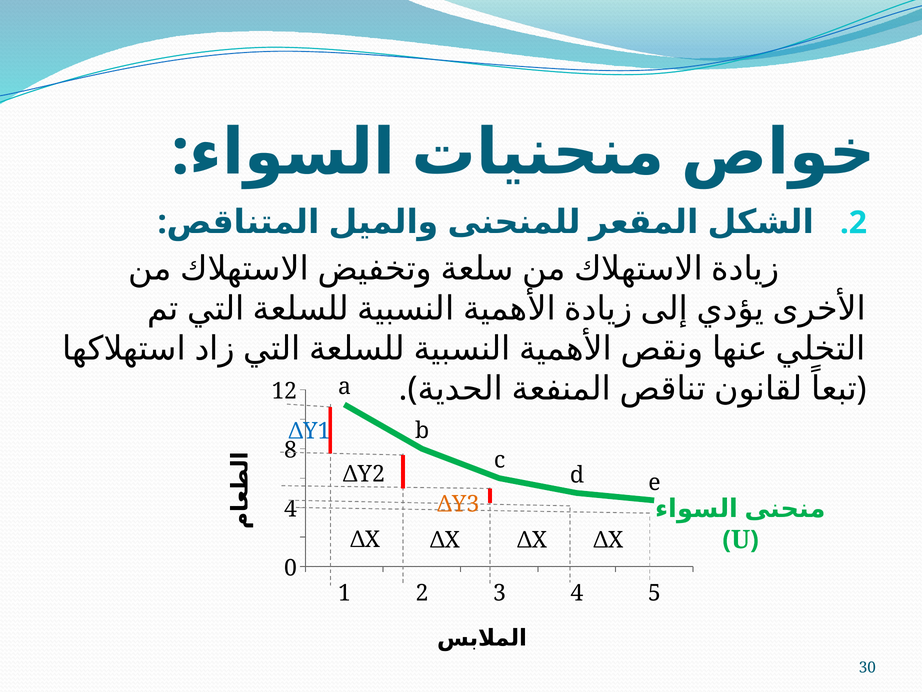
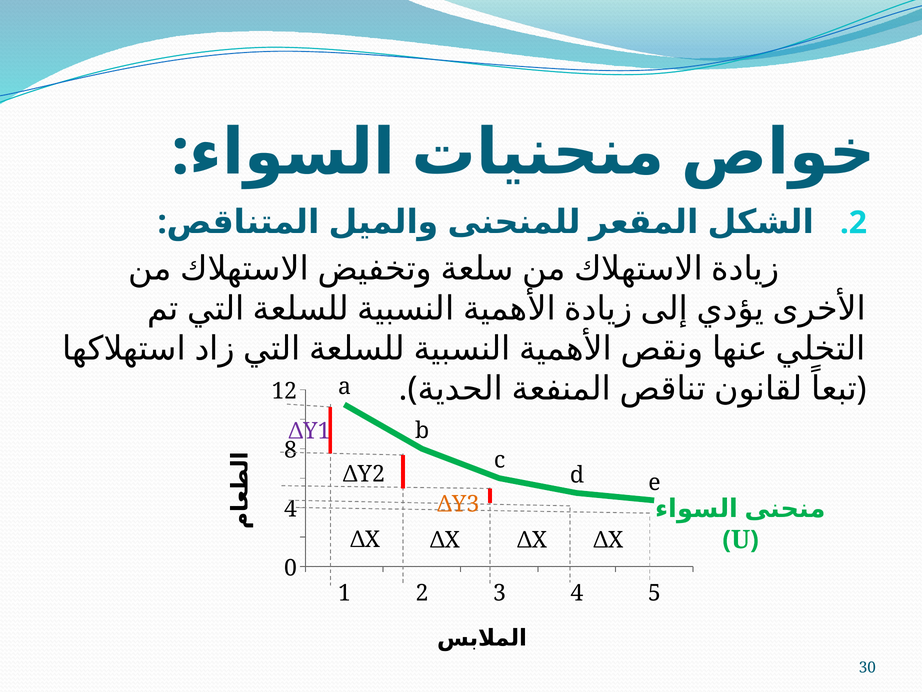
ΔY1 colour: blue -> purple (309, 431)
